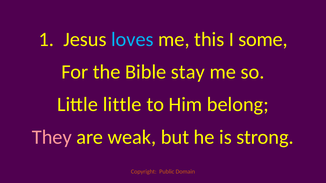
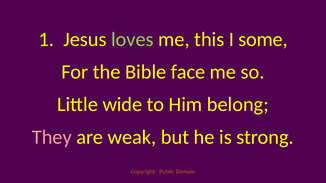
loves colour: light blue -> light green (132, 40)
stay: stay -> face (188, 72)
Little little: little -> wide (122, 105)
